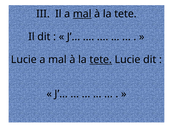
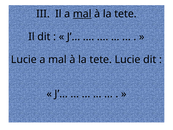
tete underline: present -> none (101, 59)
